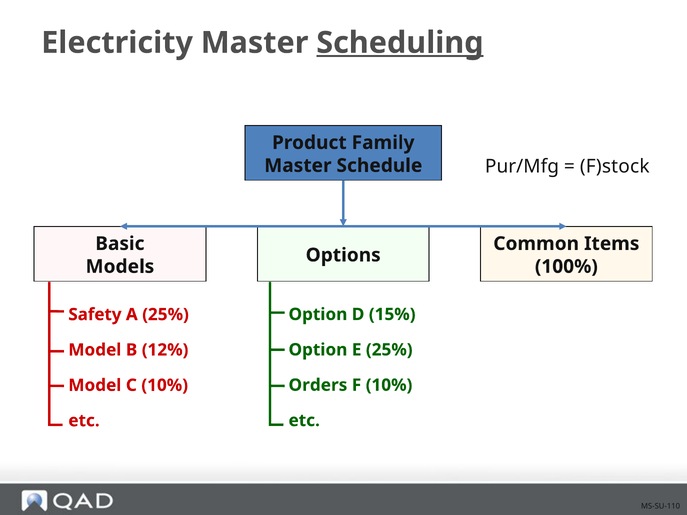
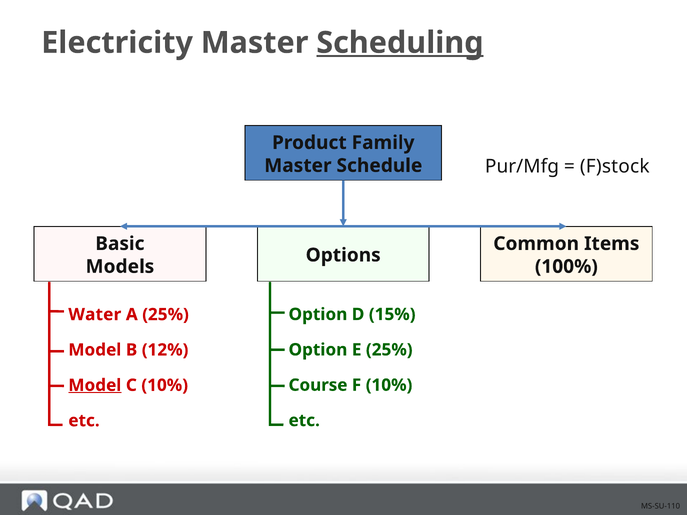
Safety: Safety -> Water (95, 315)
Orders: Orders -> Course (318, 385)
Model underline: none -> present (95, 385)
